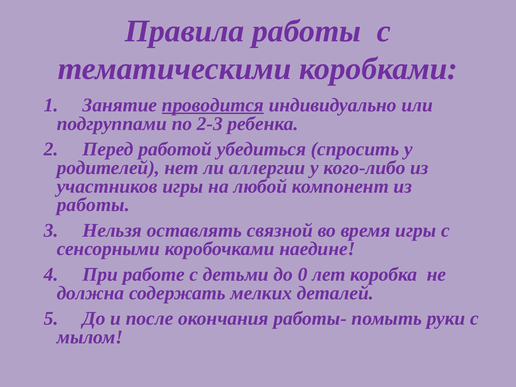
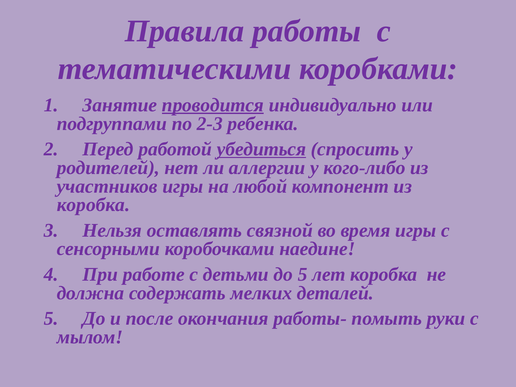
убедиться underline: none -> present (261, 149)
работы: работы -> коробка (93, 205)
до 0: 0 -> 5 (303, 274)
